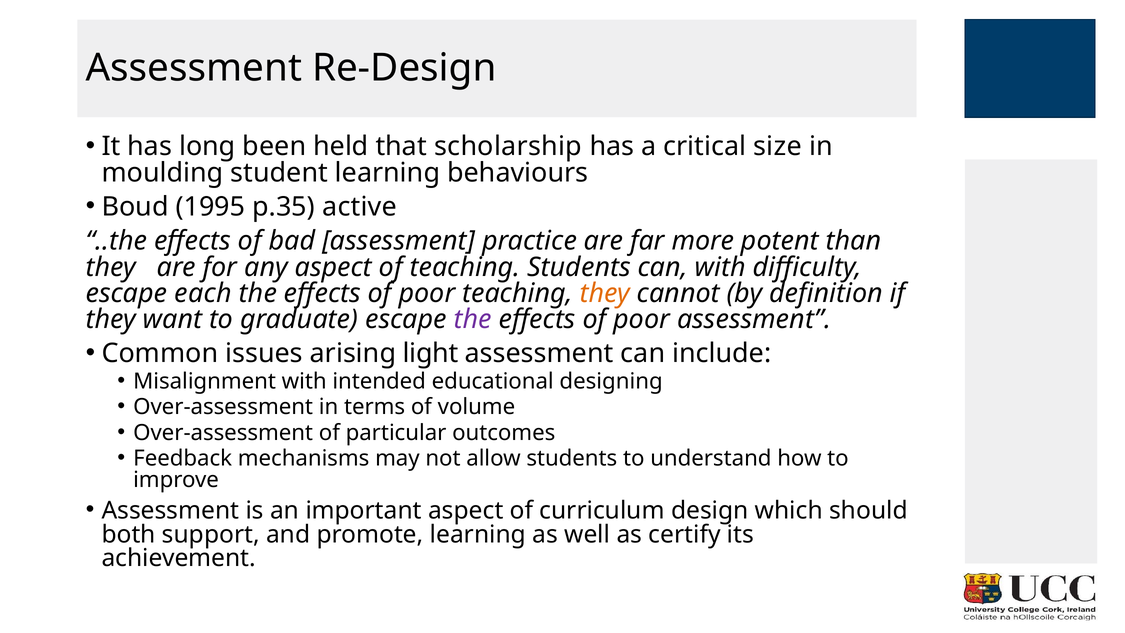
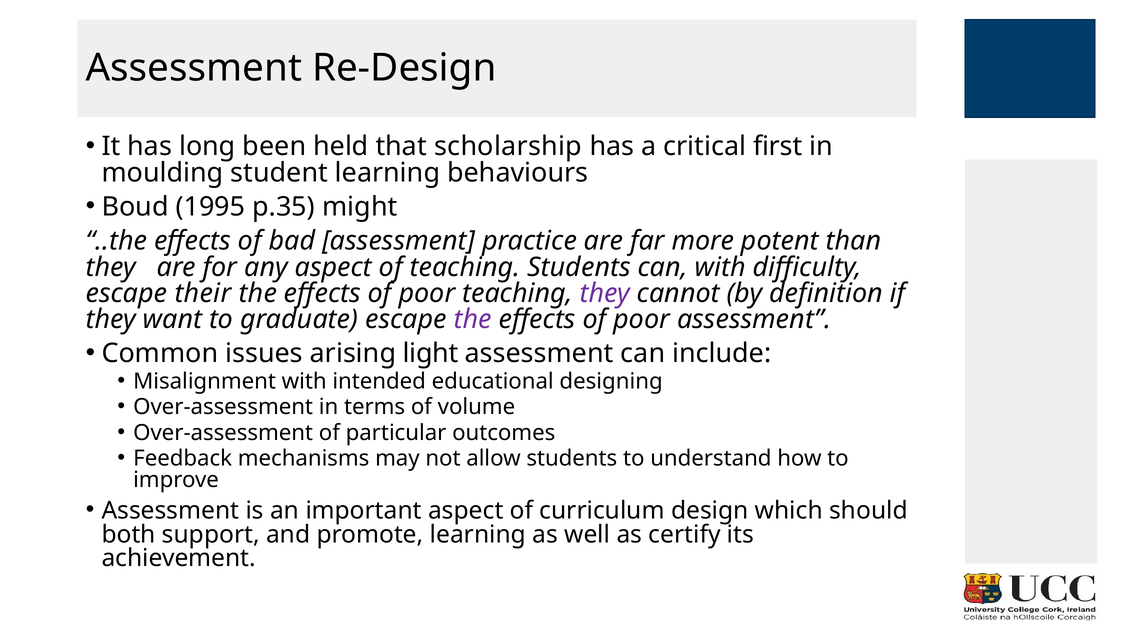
size: size -> first (778, 147)
active: active -> might (360, 207)
each: each -> their (203, 293)
they colour: orange -> purple (605, 293)
